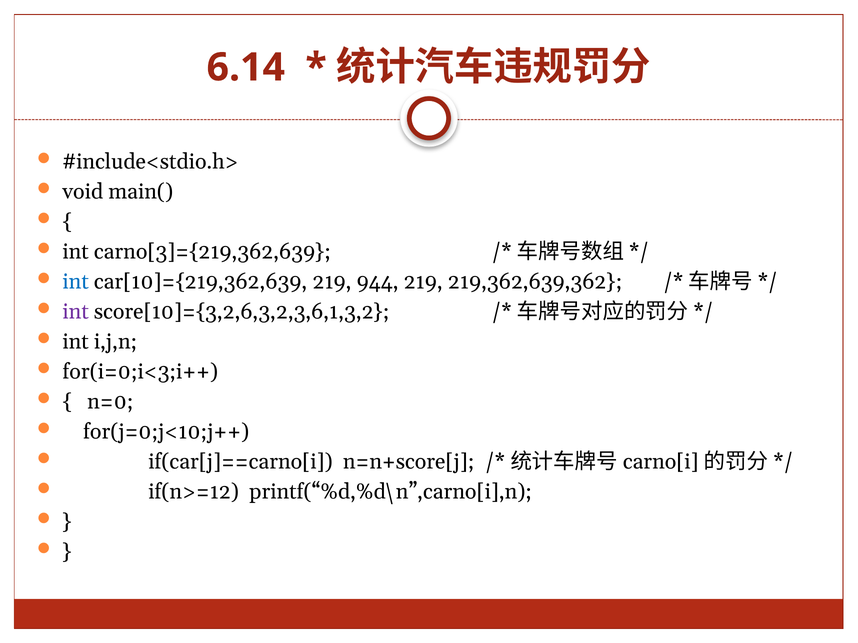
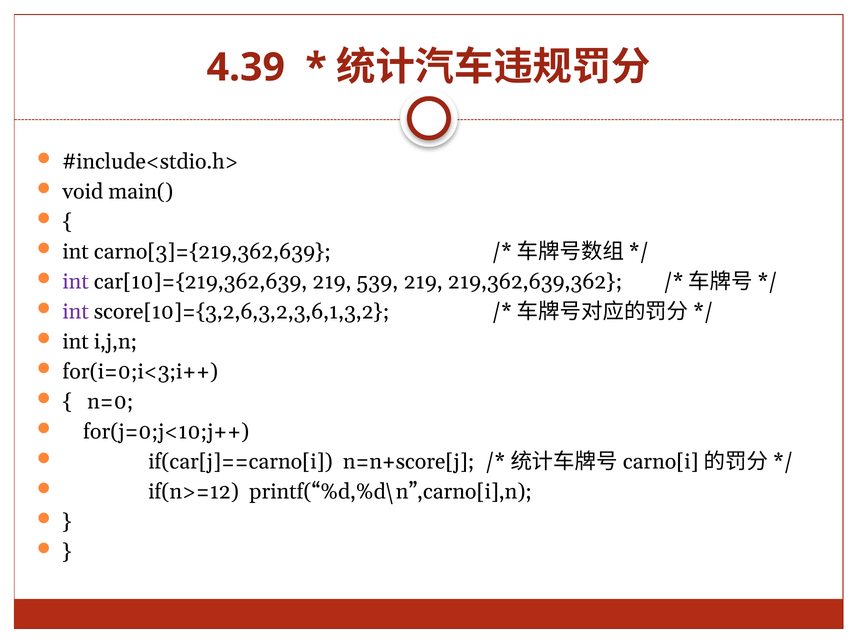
6.14: 6.14 -> 4.39 (246, 67)
int colour: blue -> purple (76, 282)
944: 944 -> 539 (377, 282)
